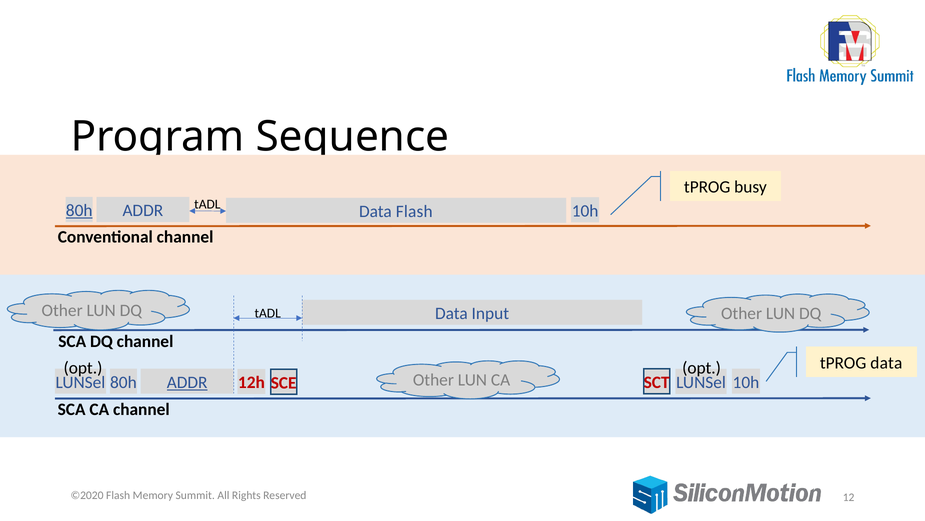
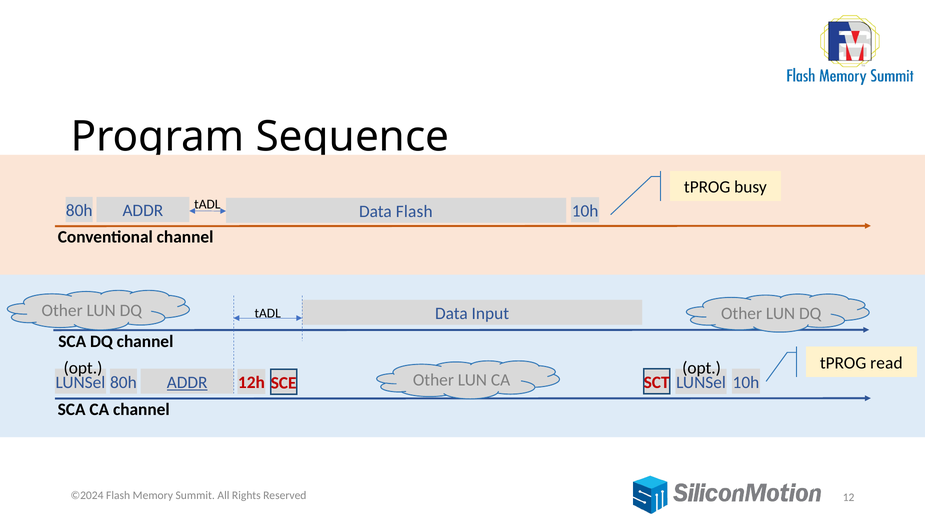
80h underline: present -> none (79, 210)
tPROG data: data -> read (886, 363)
©2020: ©2020 -> ©2024 (87, 495)
